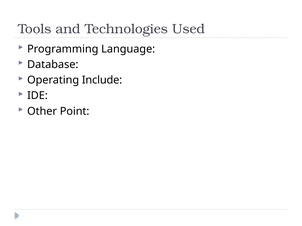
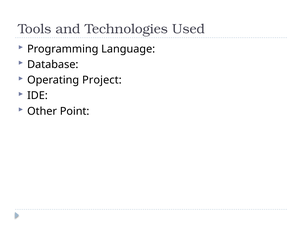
Include: Include -> Project (102, 80)
